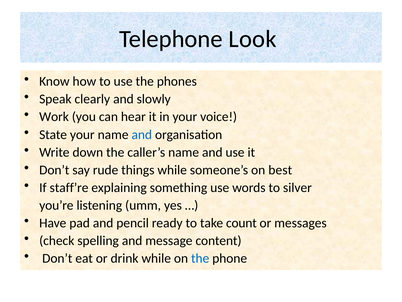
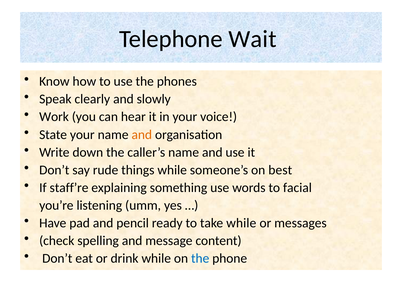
Look: Look -> Wait (253, 39)
and colour: blue -> orange (142, 134)
silver: silver -> facial (297, 187)
take count: count -> while (241, 223)
